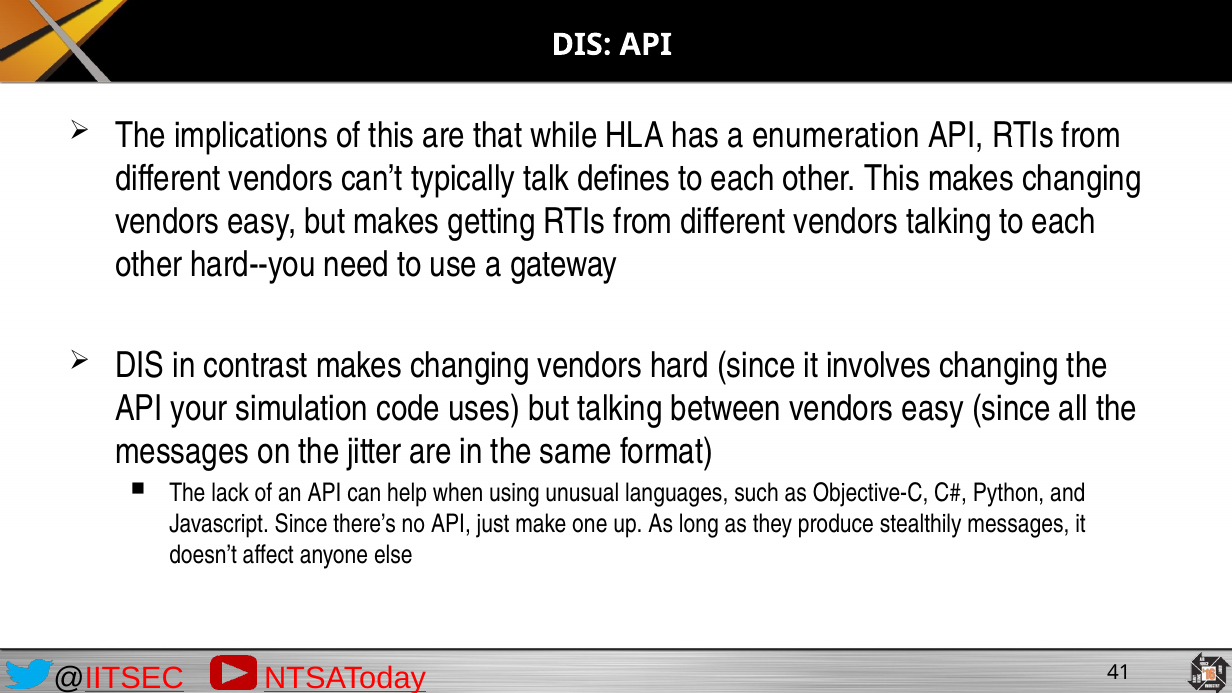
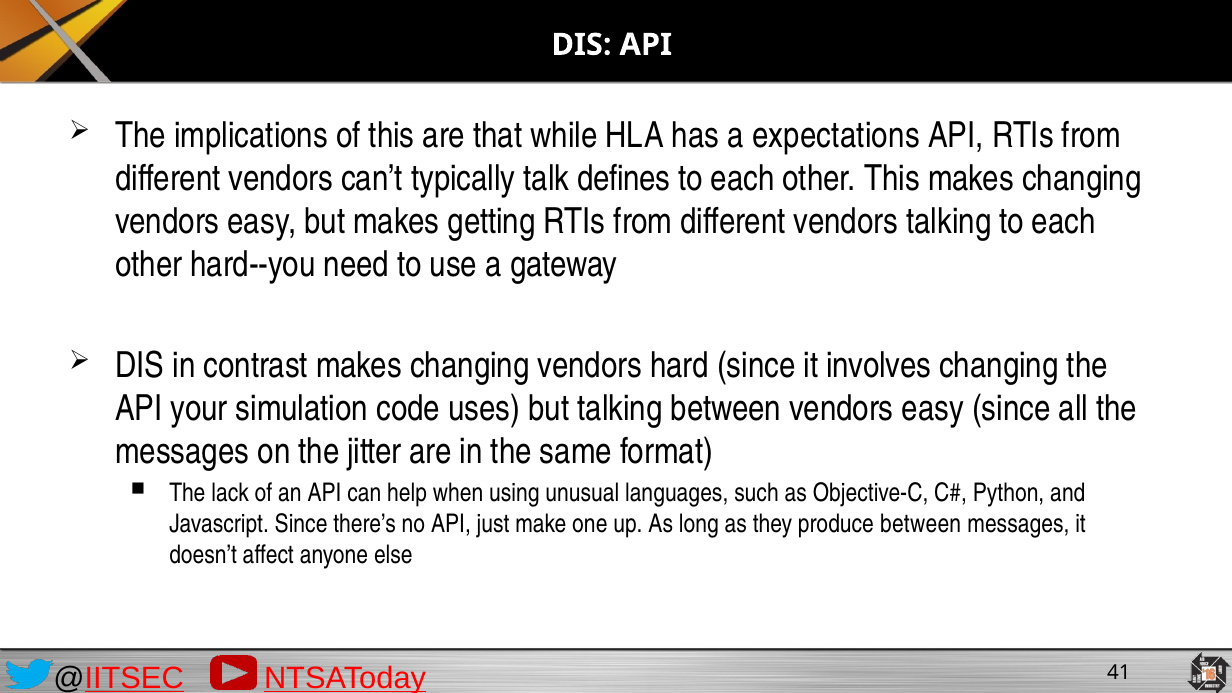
enumeration: enumeration -> expectations (836, 135)
produce stealthily: stealthily -> between (921, 524)
